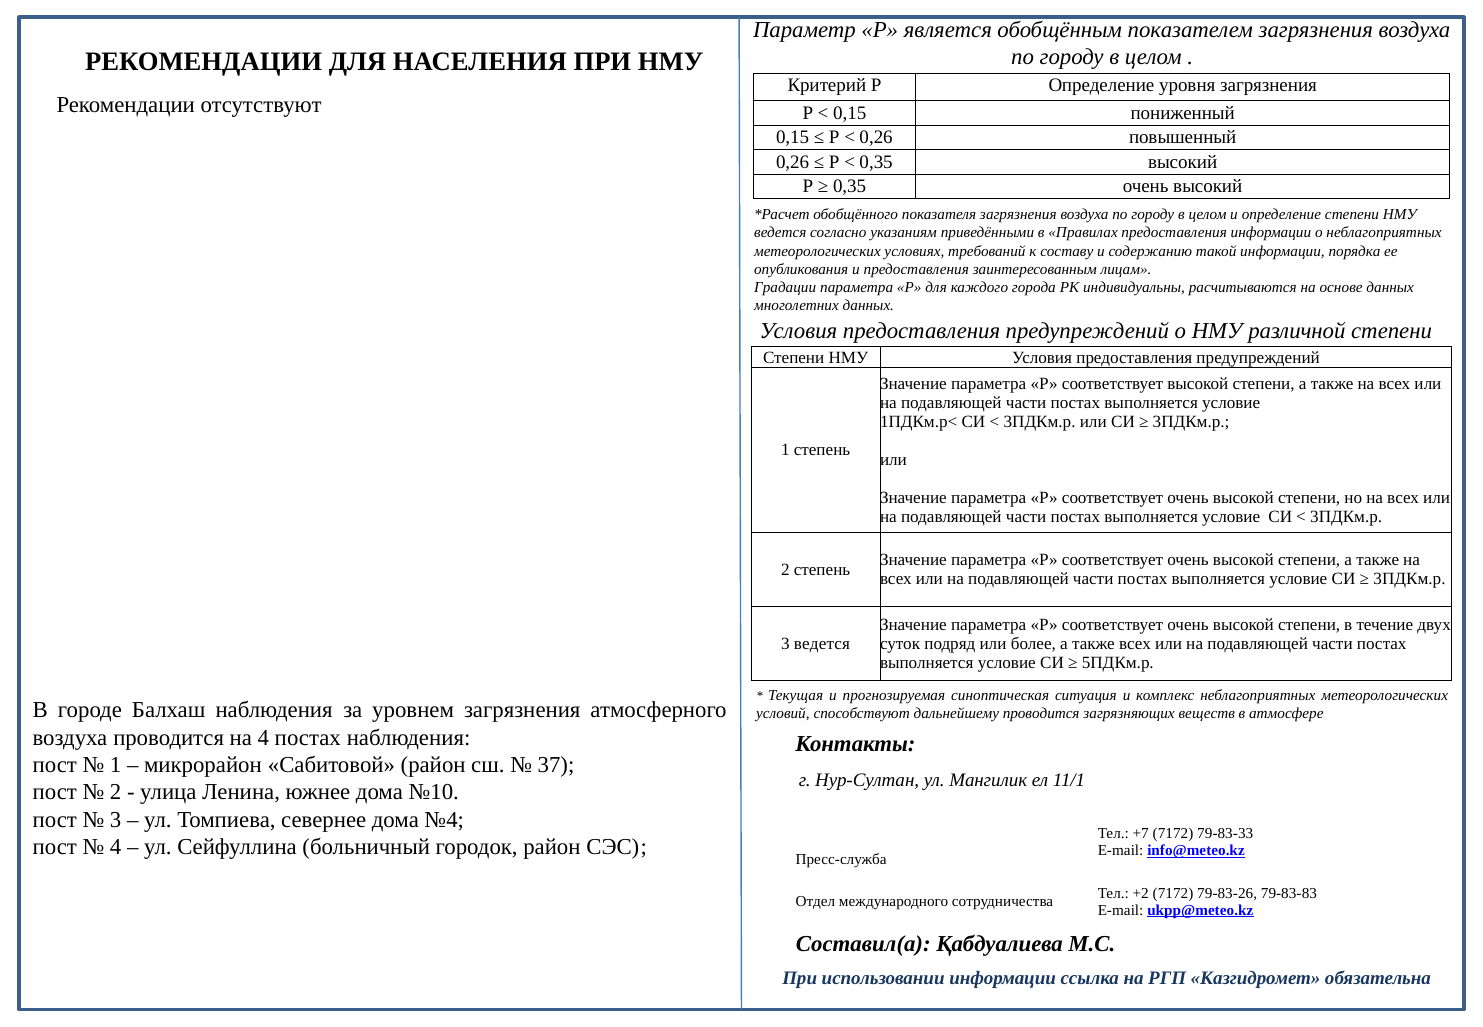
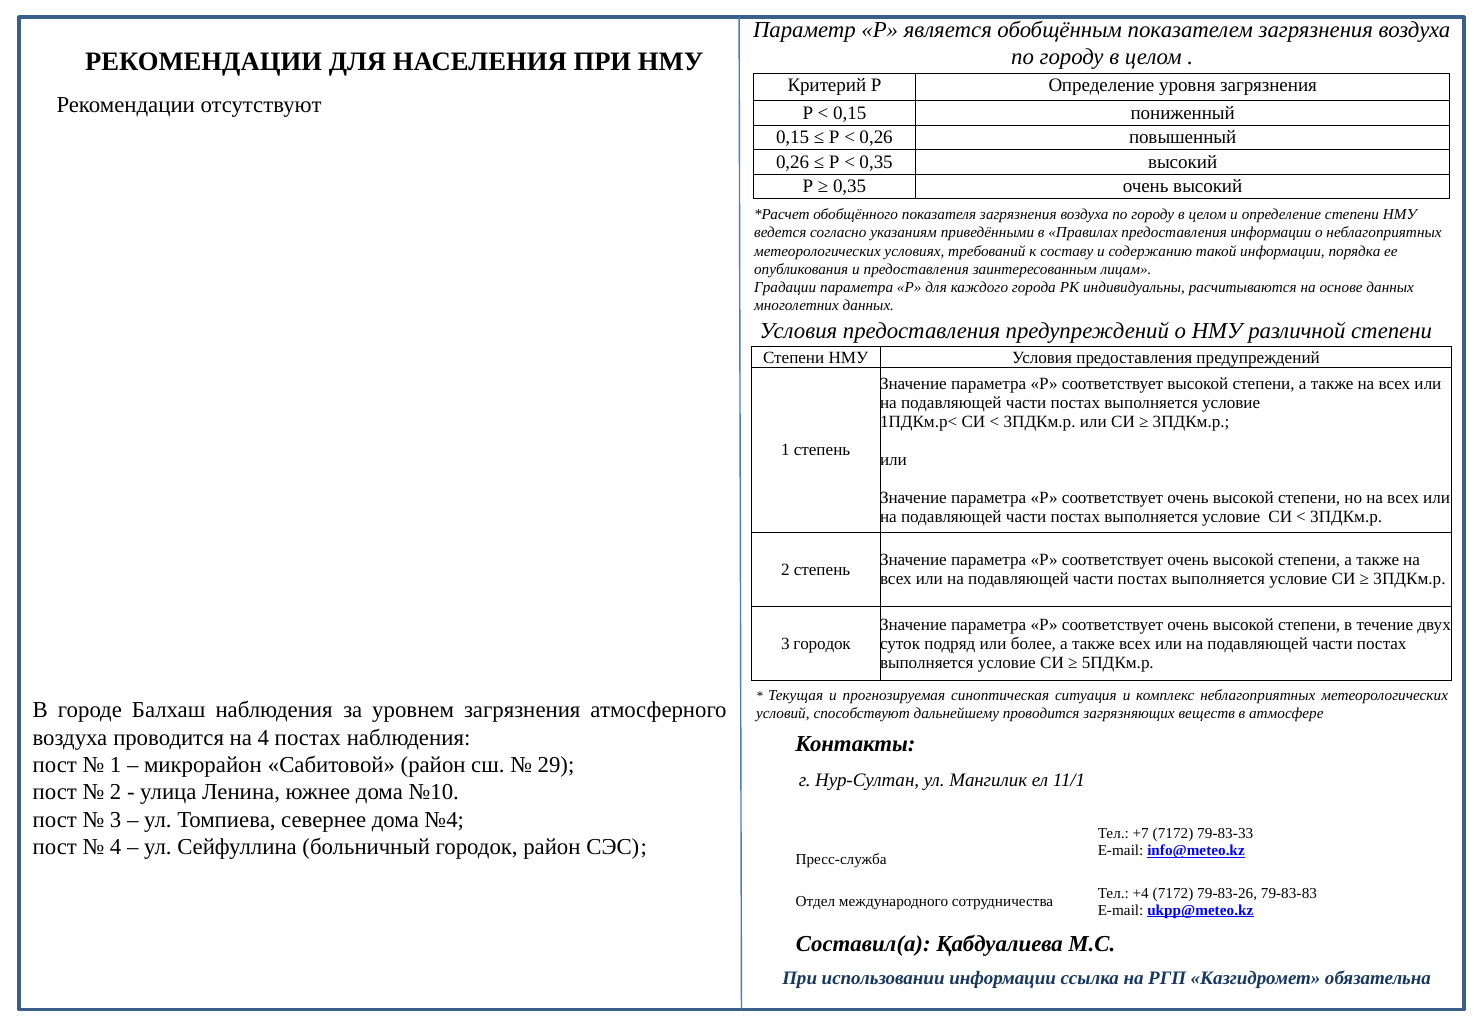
3 ведется: ведется -> городок (822, 644)
37: 37 -> 29 (556, 765)
+2: +2 -> +4 (1141, 893)
